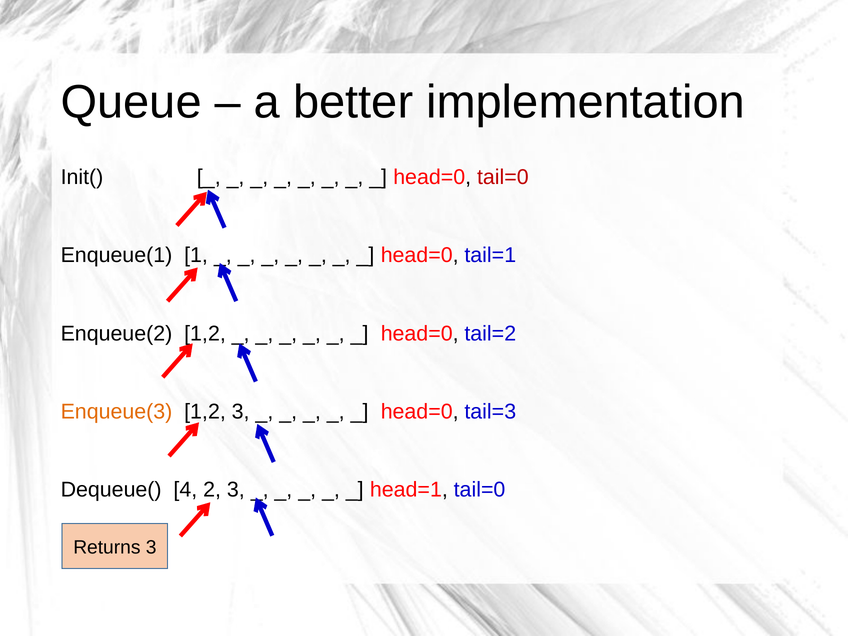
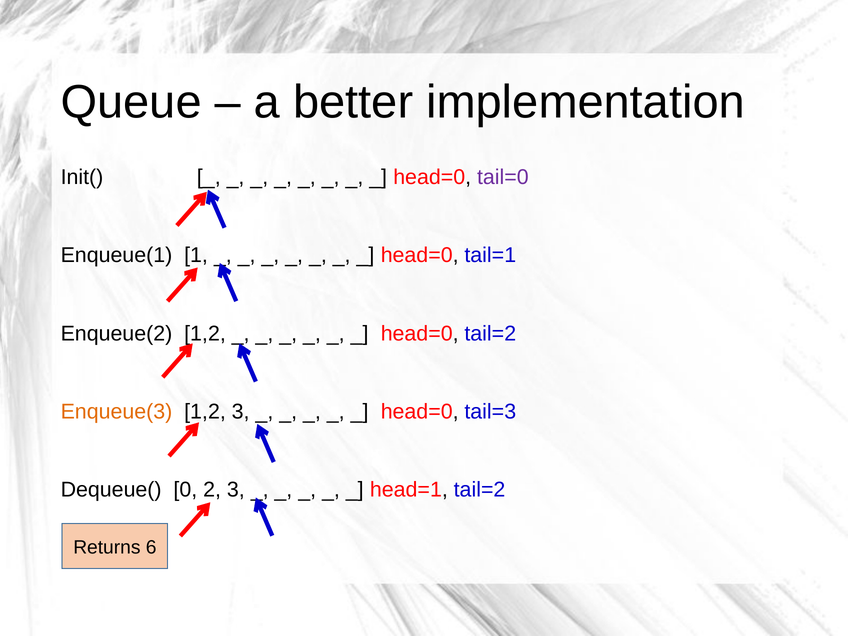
tail=0 colour: red -> purple (503, 177)
4: 4 -> 0 (185, 490)
head=1 tail=0: tail=0 -> tail=2 (480, 490)
Returns 3: 3 -> 6 (151, 547)
